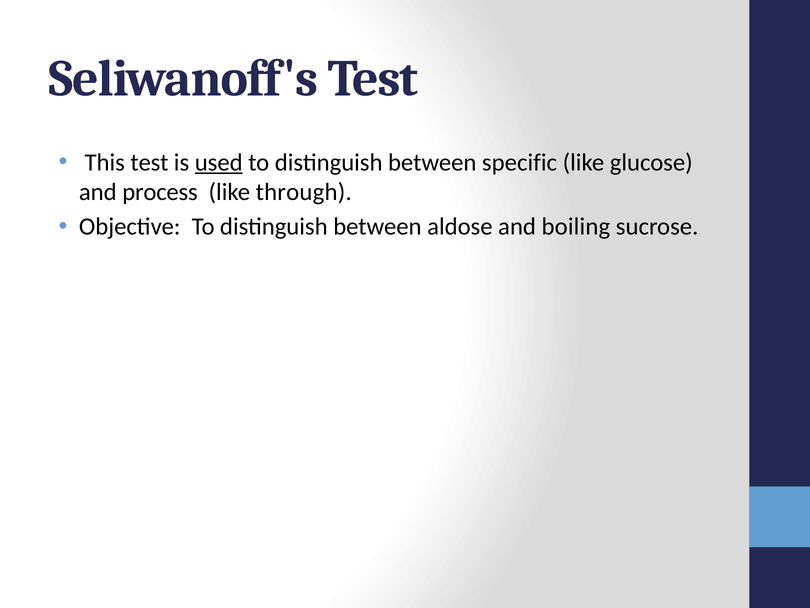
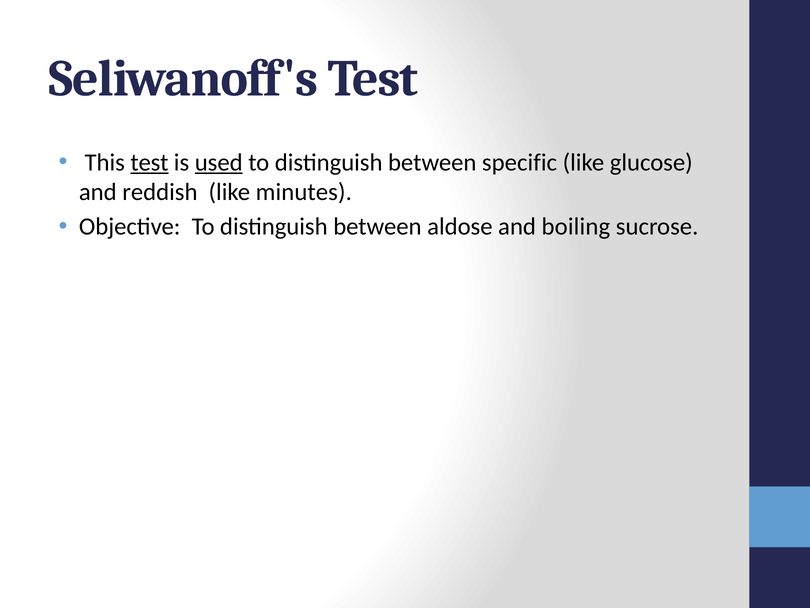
test underline: none -> present (149, 162)
process: process -> reddish (160, 192)
through: through -> minutes (304, 192)
